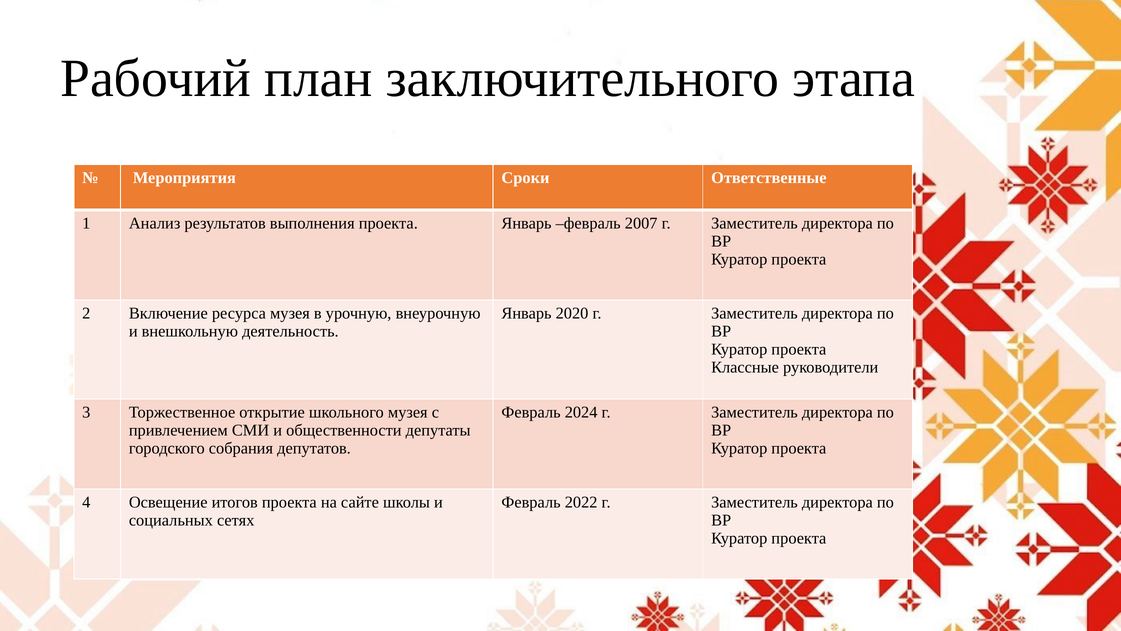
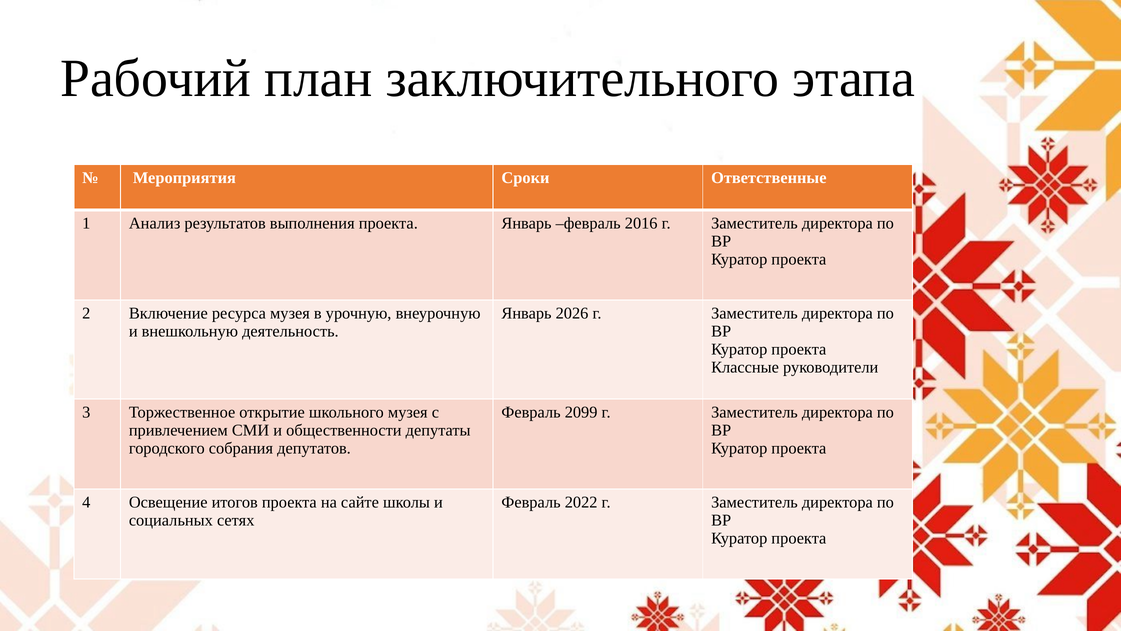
2007: 2007 -> 2016 (641, 223)
2020: 2020 -> 2026 (572, 313)
2024: 2024 -> 2099 (581, 412)
